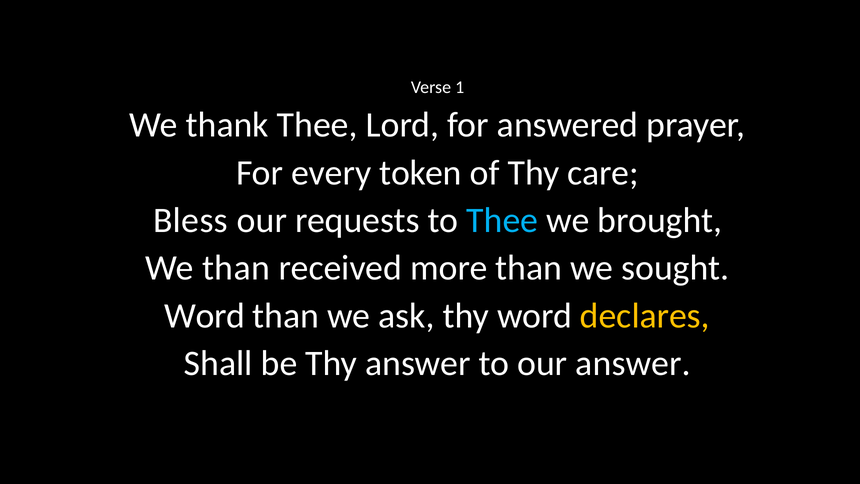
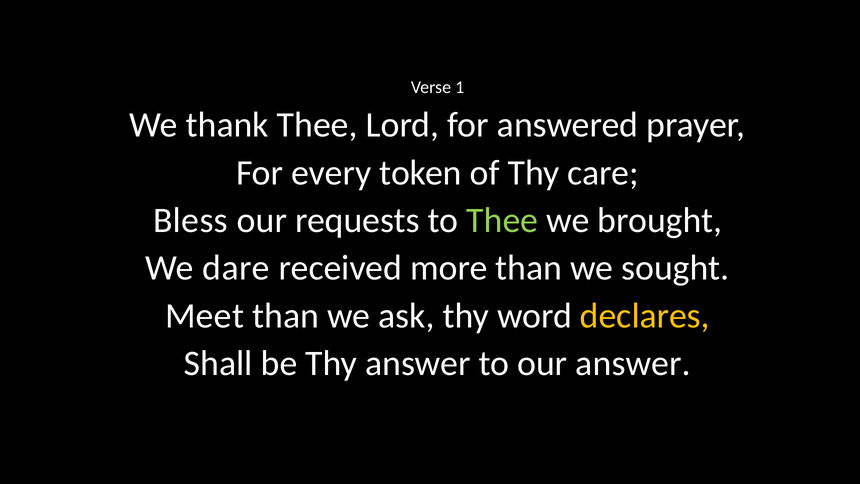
Thee colour: light blue -> light green (502, 220)
We than: than -> dare (236, 268)
Word: Word -> Meet (205, 316)
